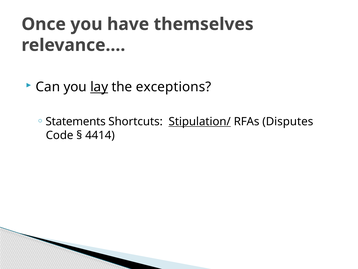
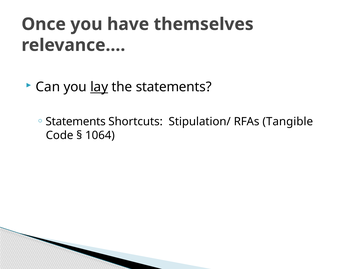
the exceptions: exceptions -> statements (174, 87)
Stipulation/ underline: present -> none (200, 121)
Disputes: Disputes -> Tangible (288, 121)
4414: 4414 -> 1064 (100, 135)
